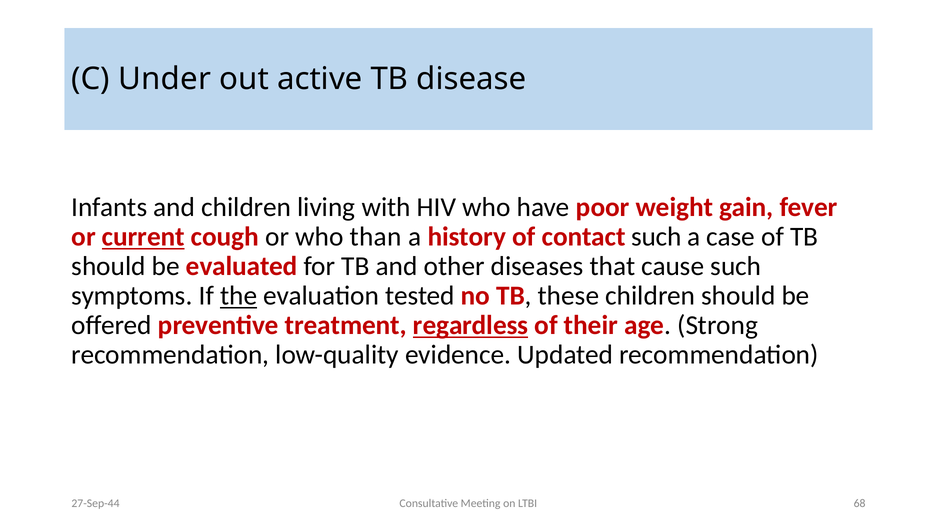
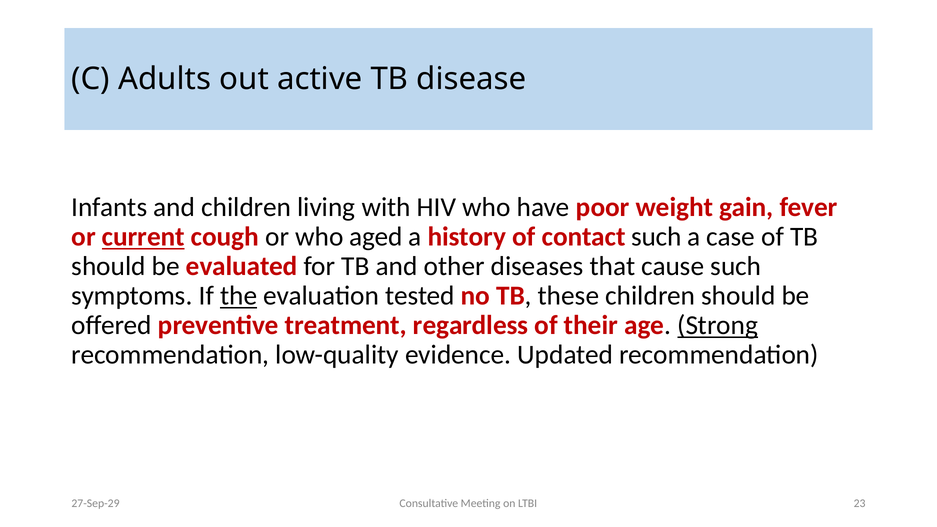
Under: Under -> Adults (165, 79)
than: than -> aged (376, 237)
regardless underline: present -> none (471, 325)
Strong underline: none -> present (718, 325)
68: 68 -> 23 (860, 503)
27-Sep-44: 27-Sep-44 -> 27-Sep-29 (95, 503)
